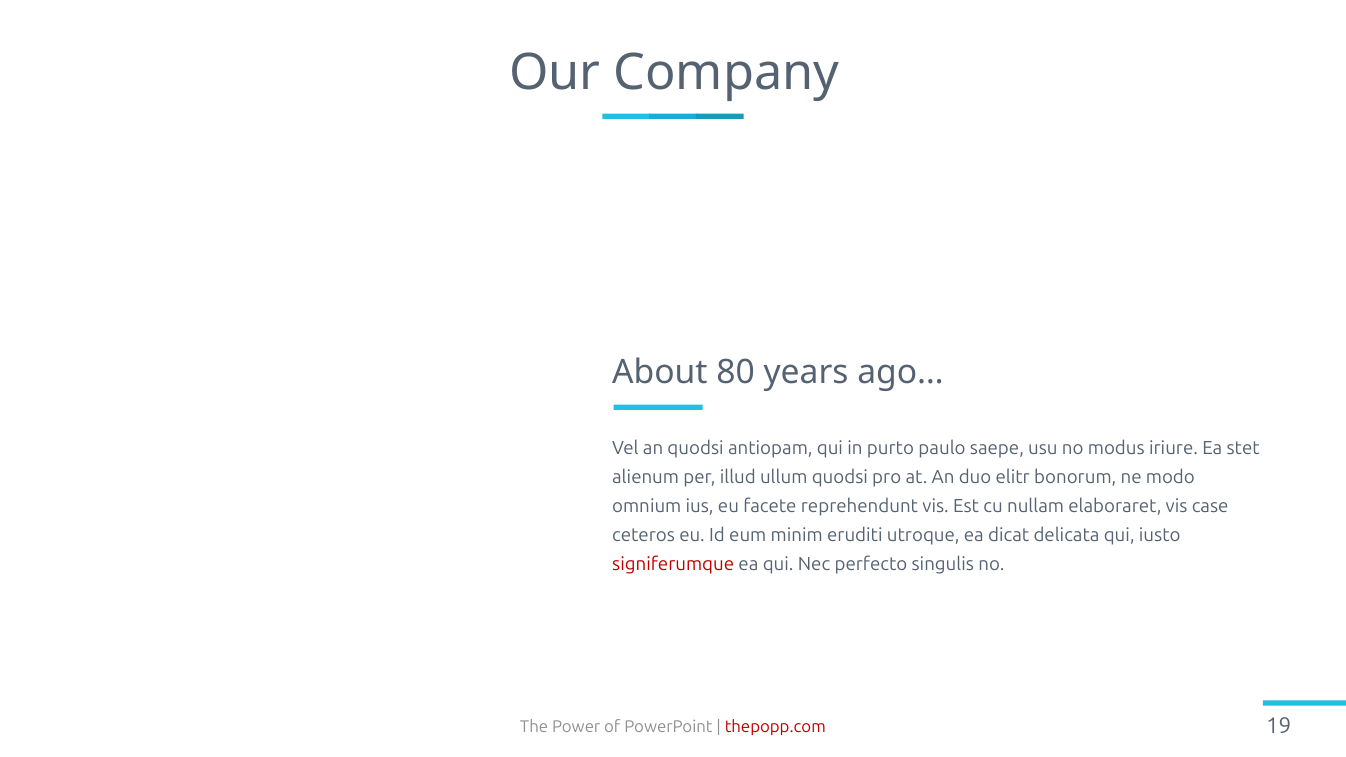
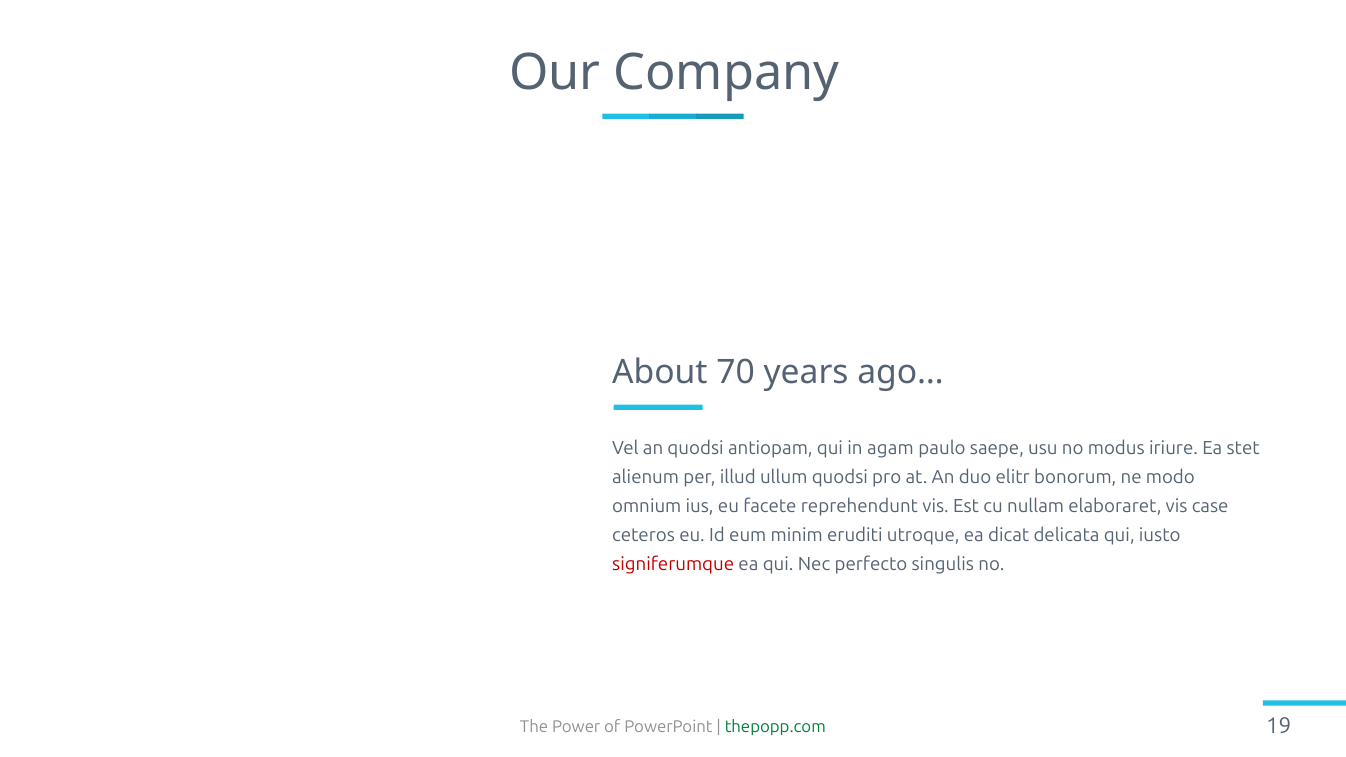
80: 80 -> 70 (736, 373)
purto: purto -> agam (890, 448)
thepopp.com colour: red -> green (775, 727)
